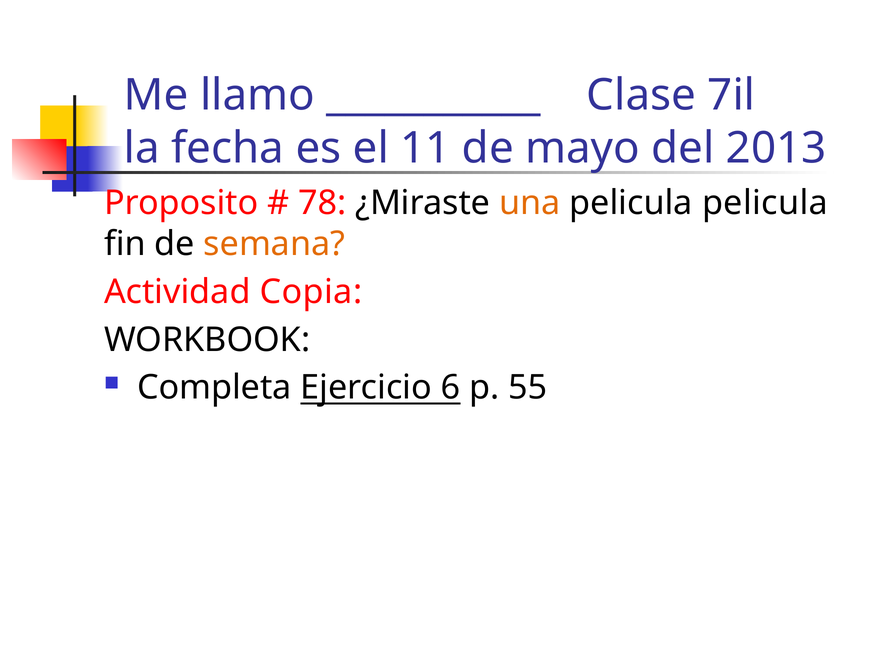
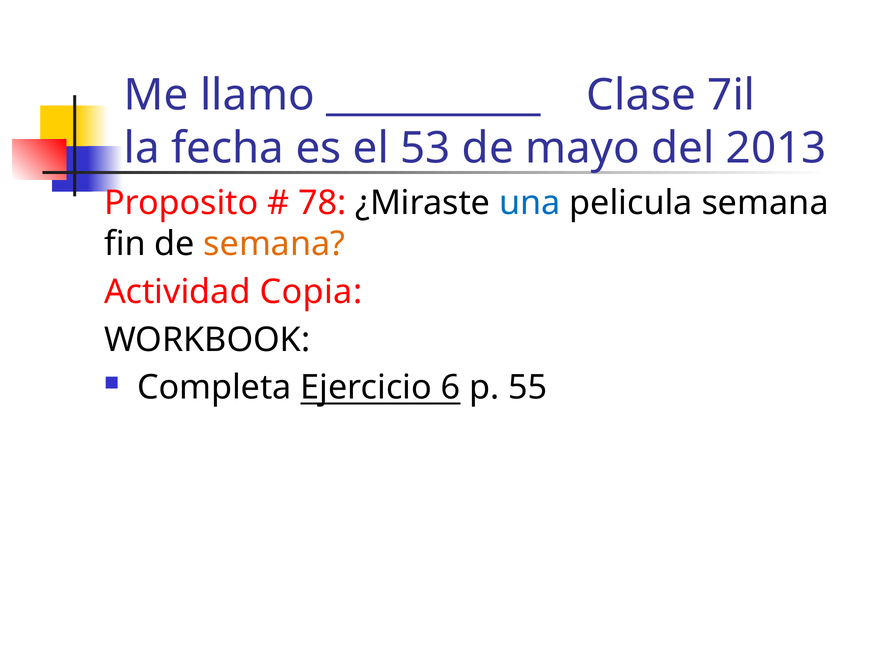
11: 11 -> 53 (425, 148)
una colour: orange -> blue (530, 203)
pelicula pelicula: pelicula -> semana (765, 203)
